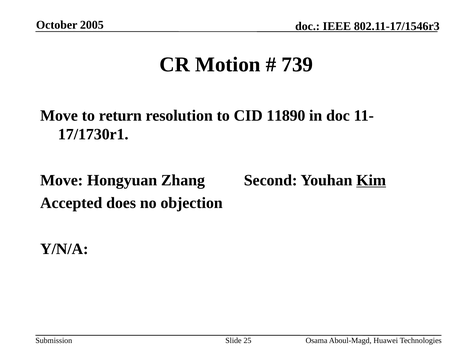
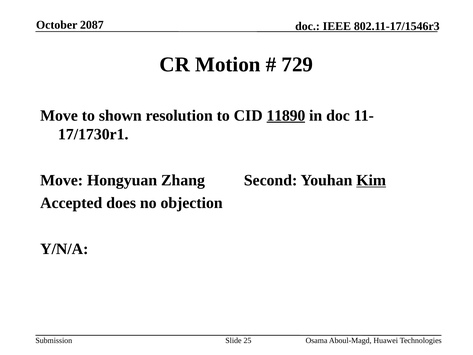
2005: 2005 -> 2087 (92, 25)
739: 739 -> 729 (297, 64)
return: return -> shown (120, 115)
11890 underline: none -> present (286, 115)
